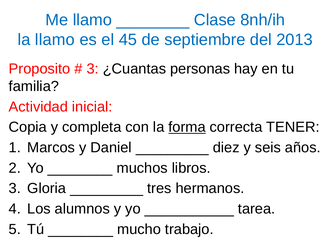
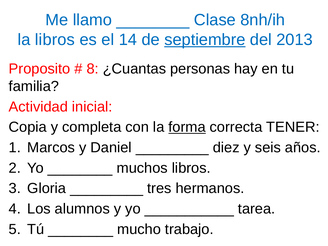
la llamo: llamo -> libros (55, 40)
45: 45 -> 14 (128, 40)
septiembre underline: none -> present (205, 40)
3: 3 -> 8 (93, 69)
